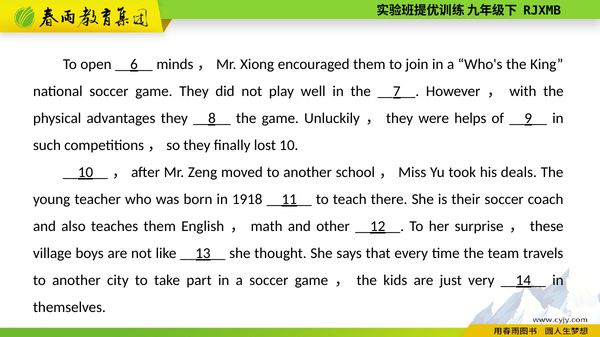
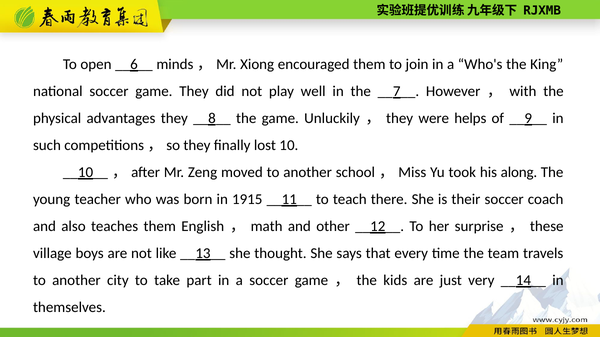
deals: deals -> along (519, 173)
1918: 1918 -> 1915 (247, 200)
